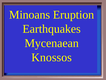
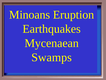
Knossos: Knossos -> Swamps (52, 57)
